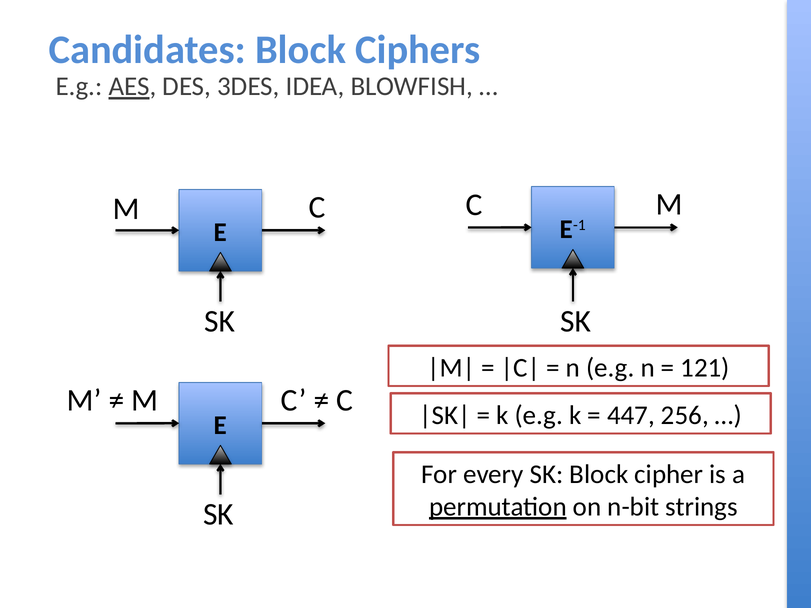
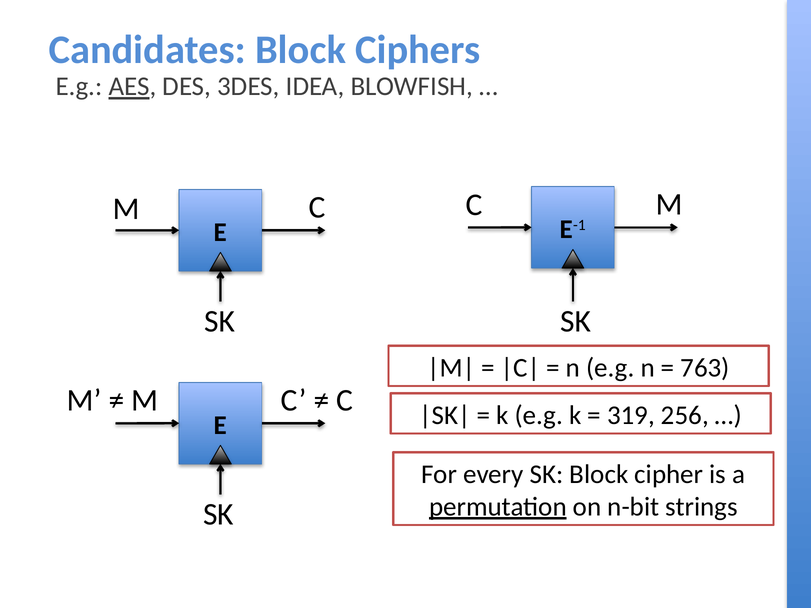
121: 121 -> 763 (705, 368)
447: 447 -> 319 (631, 415)
